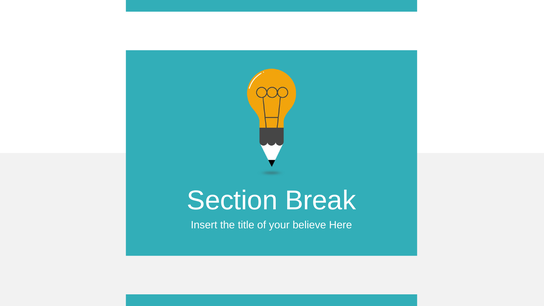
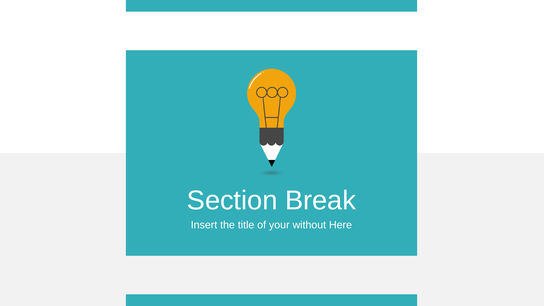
believe: believe -> without (309, 225)
